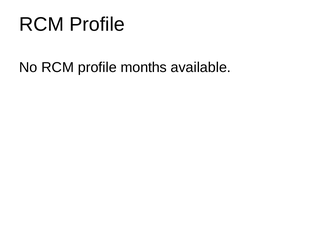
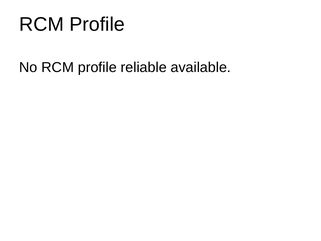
months: months -> reliable (144, 67)
